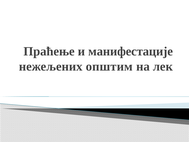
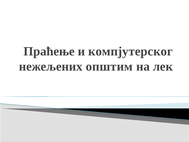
манифестације: манифестације -> компјутерског (131, 51)
